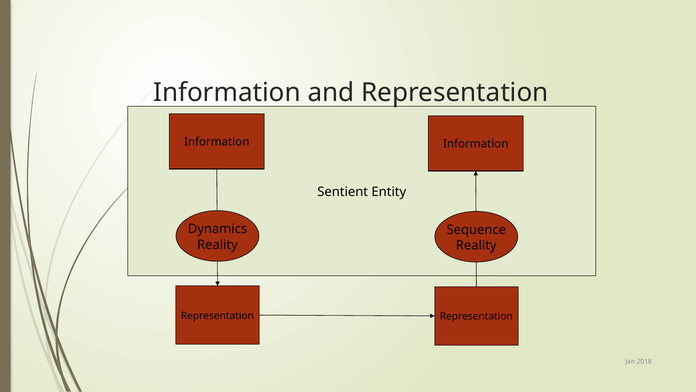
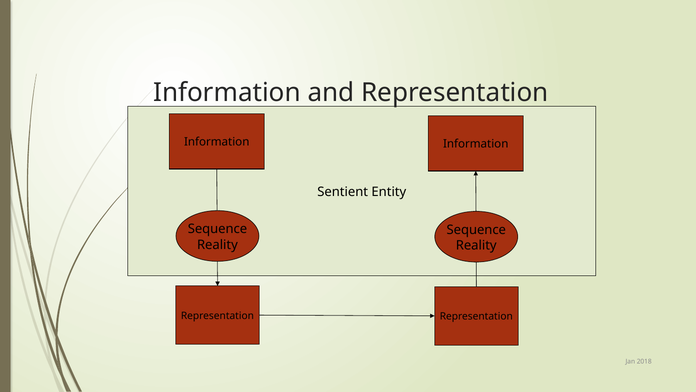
Dynamics: Dynamics -> Sequence (217, 229)
